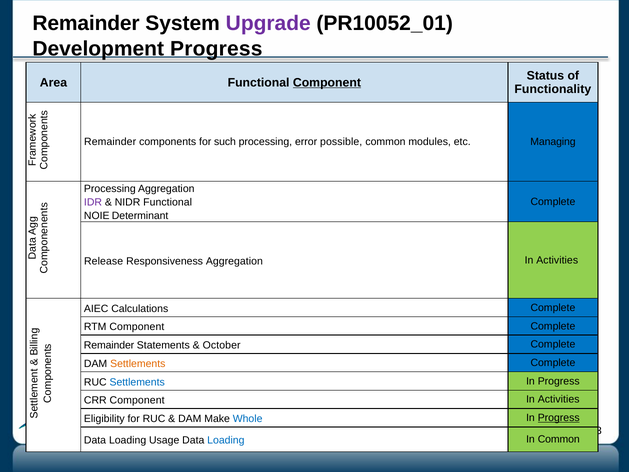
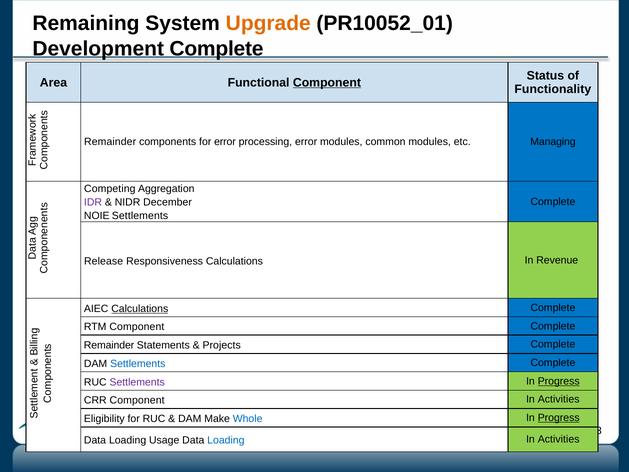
Remainder: Remainder -> Remaining (86, 24)
Upgrade colour: purple -> orange (268, 24)
Development Progress: Progress -> Complete (216, 49)
for such: such -> error (225, 142)
error possible: possible -> modules (341, 142)
Processing: Processing -> Competing (110, 189)
NIDR Functional: Functional -> December (168, 202)
NOIE Determinant: Determinant -> Settlements (140, 216)
Responsiveness Aggregation: Aggregation -> Calculations (234, 261)
Activities: Activities -> Revenue (557, 260)
Calculations underline: none -> present (140, 308)
October: October -> Projects (222, 345)
Settlements colour: orange -> blue (138, 364)
Settlements colour: blue -> purple (137, 382)
Progress underline: none -> present (559, 381)
Common: Common -> Activities (559, 439)
